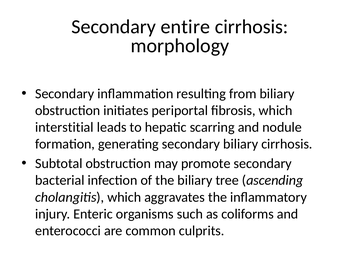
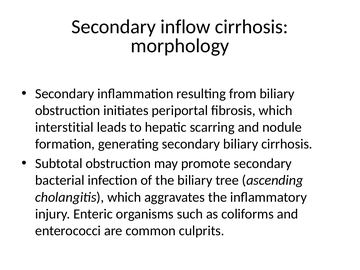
entire: entire -> inflow (185, 27)
